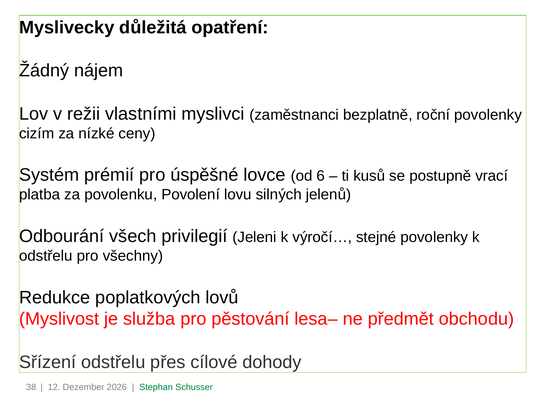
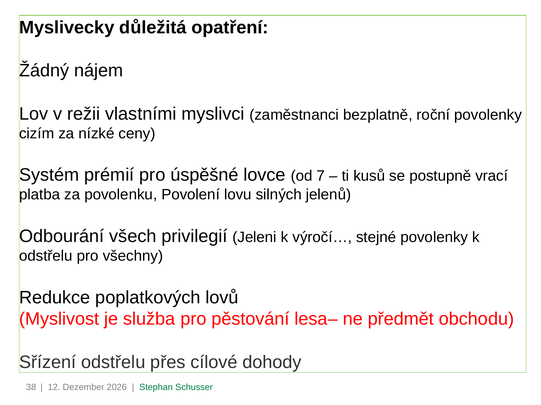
6: 6 -> 7 (321, 176)
